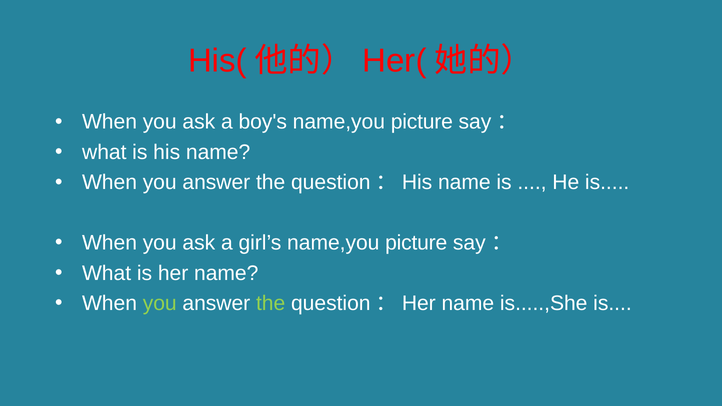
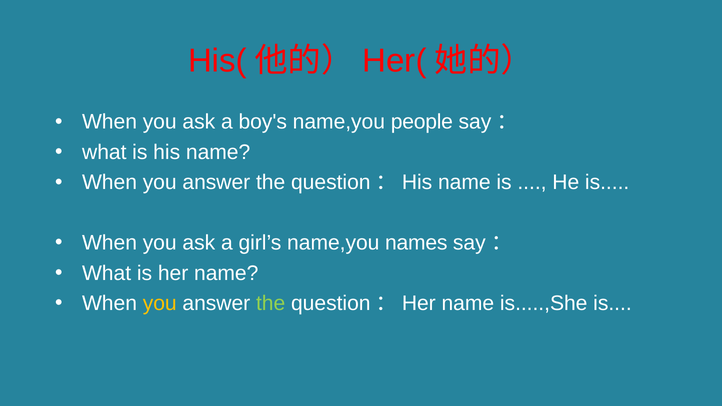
boy's name,you picture: picture -> people (422, 122)
girl’s name,you picture: picture -> names (416, 243)
you colour: light green -> yellow (160, 303)
